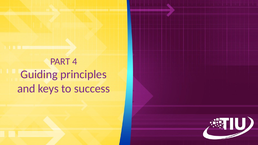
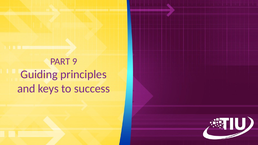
4: 4 -> 9 (75, 61)
